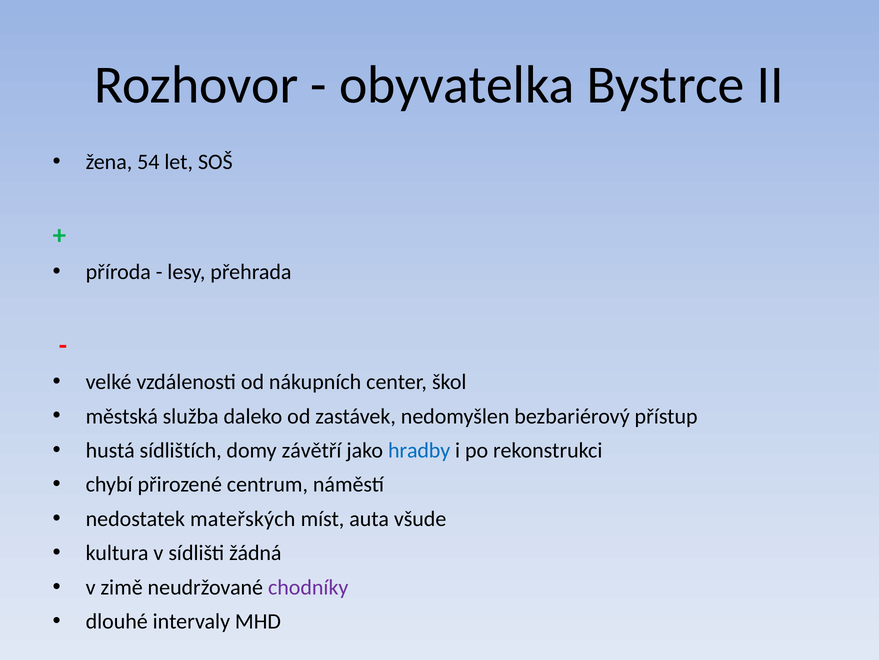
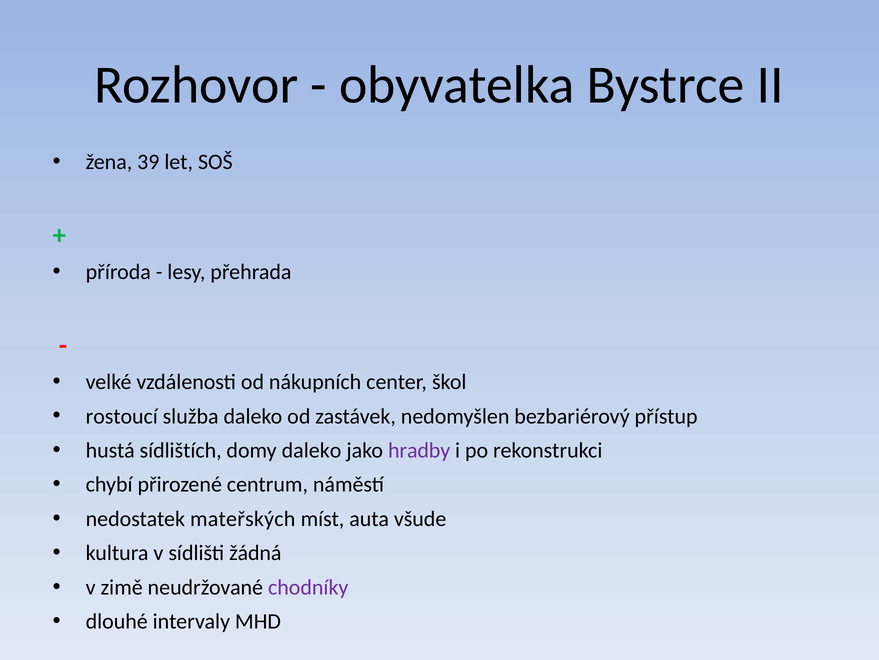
54: 54 -> 39 (148, 162)
městská: městská -> rostoucí (122, 416)
domy závětří: závětří -> daleko (312, 450)
hradby colour: blue -> purple (419, 450)
